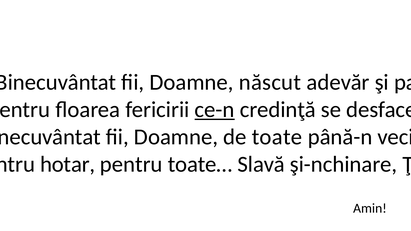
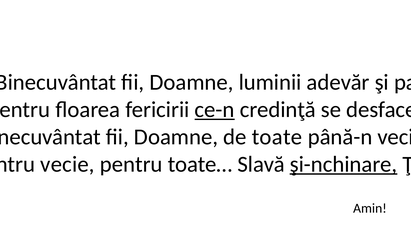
născut: născut -> luminii (270, 82)
hotar: hotar -> vecie (67, 164)
şi-nchinare underline: none -> present (344, 164)
